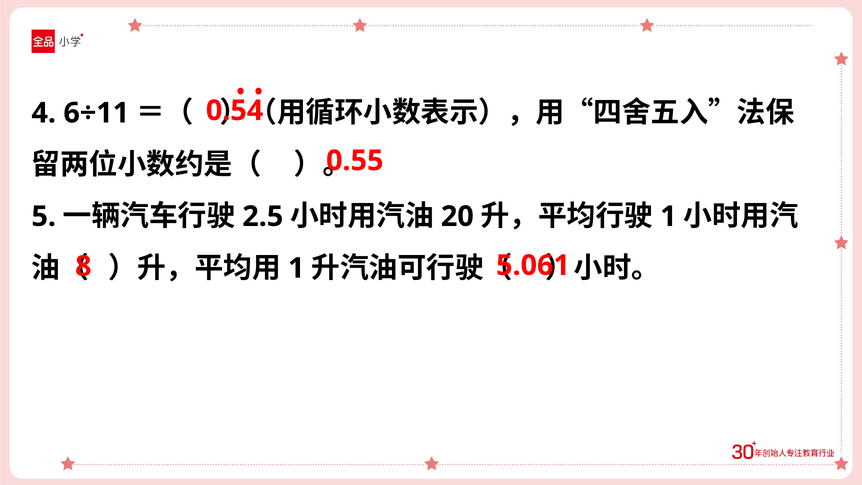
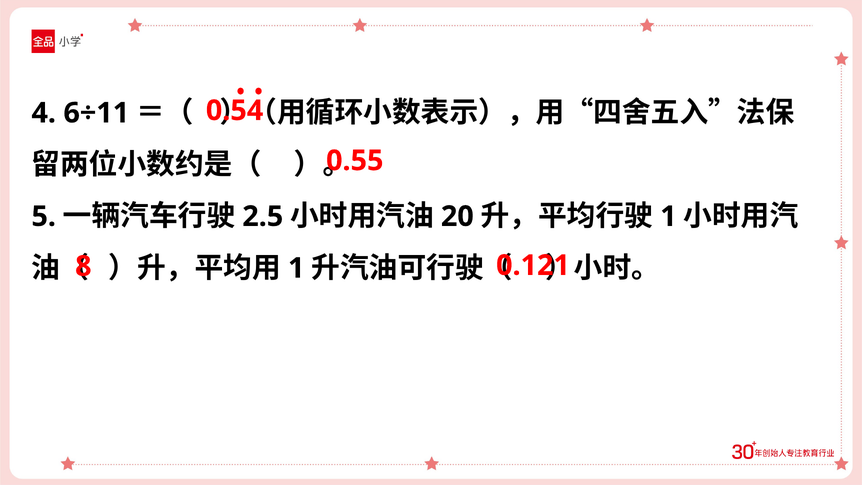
5.061: 5.061 -> 0.121 (533, 265)
